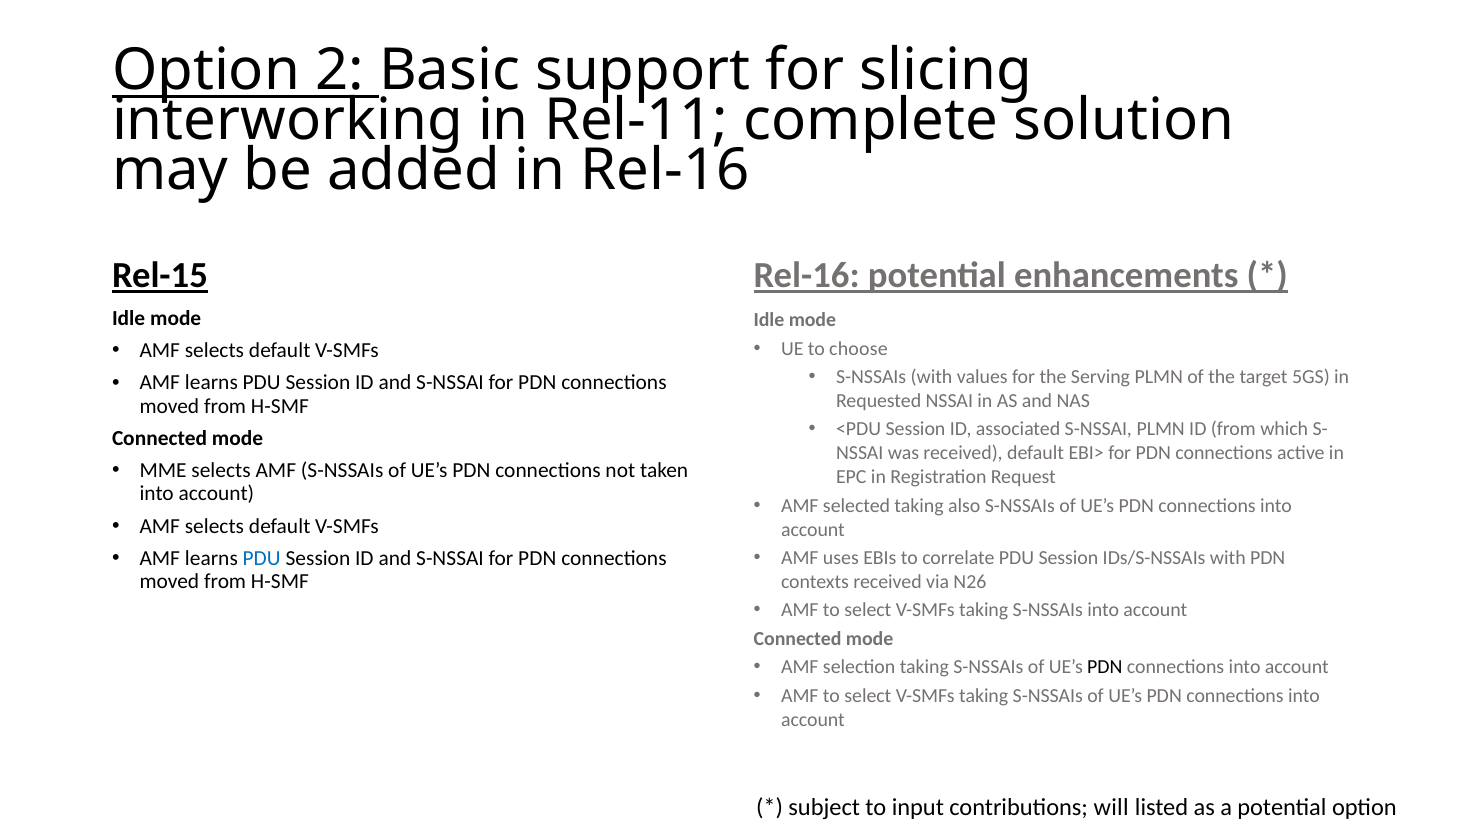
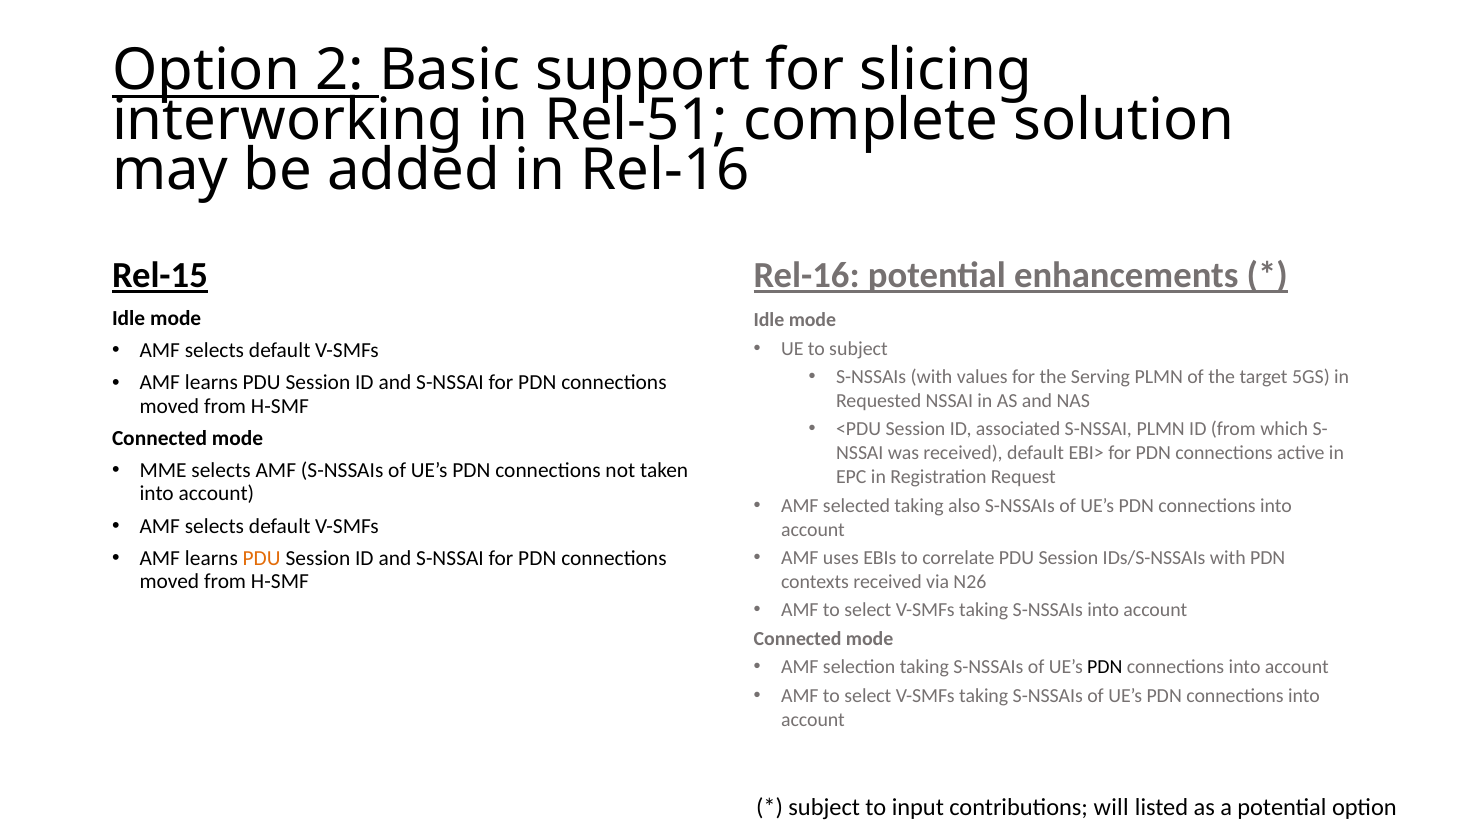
Rel-11: Rel-11 -> Rel-51 (636, 121)
to choose: choose -> subject (859, 349)
PDU colour: blue -> orange (262, 559)
